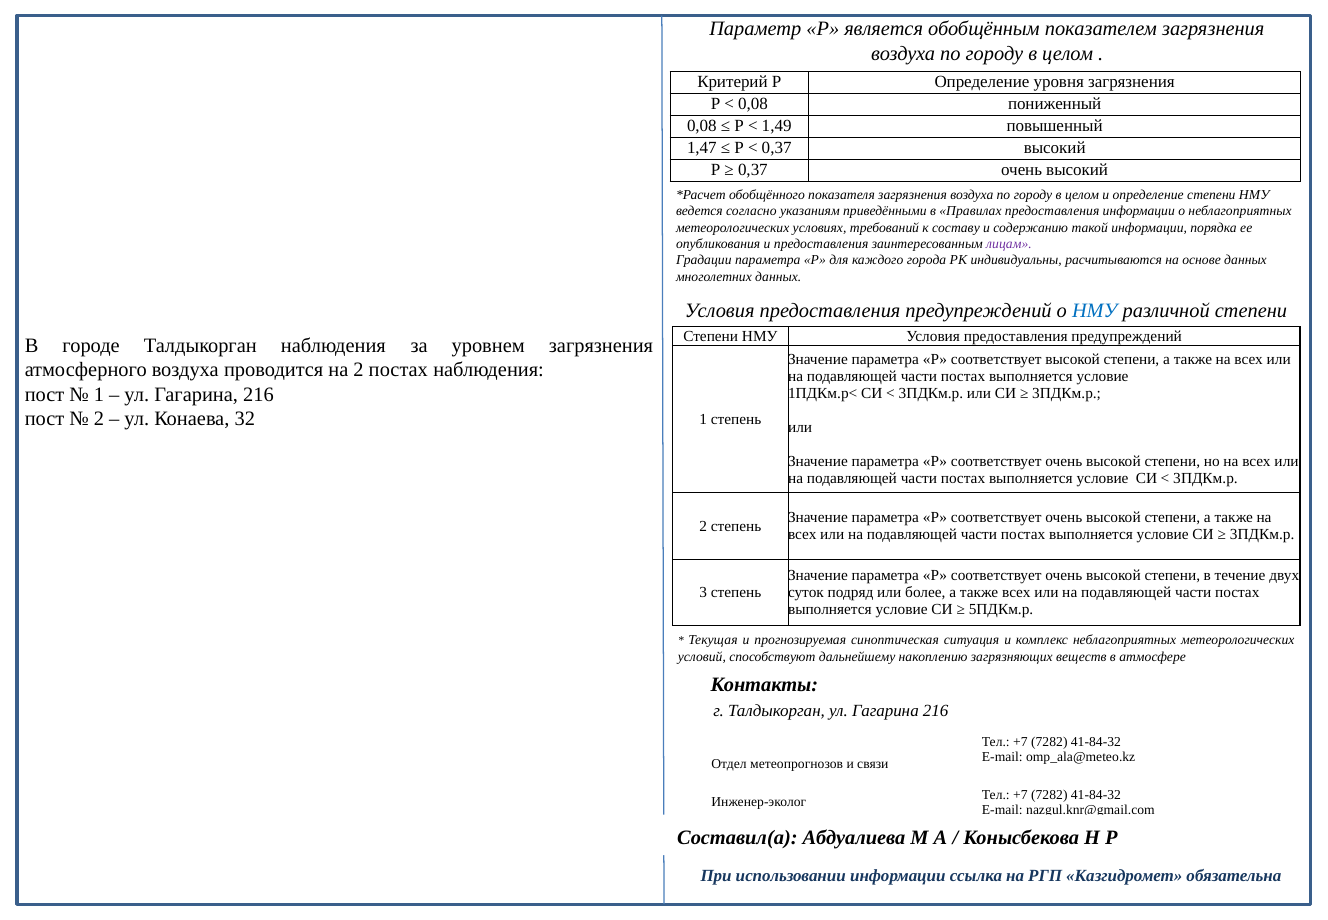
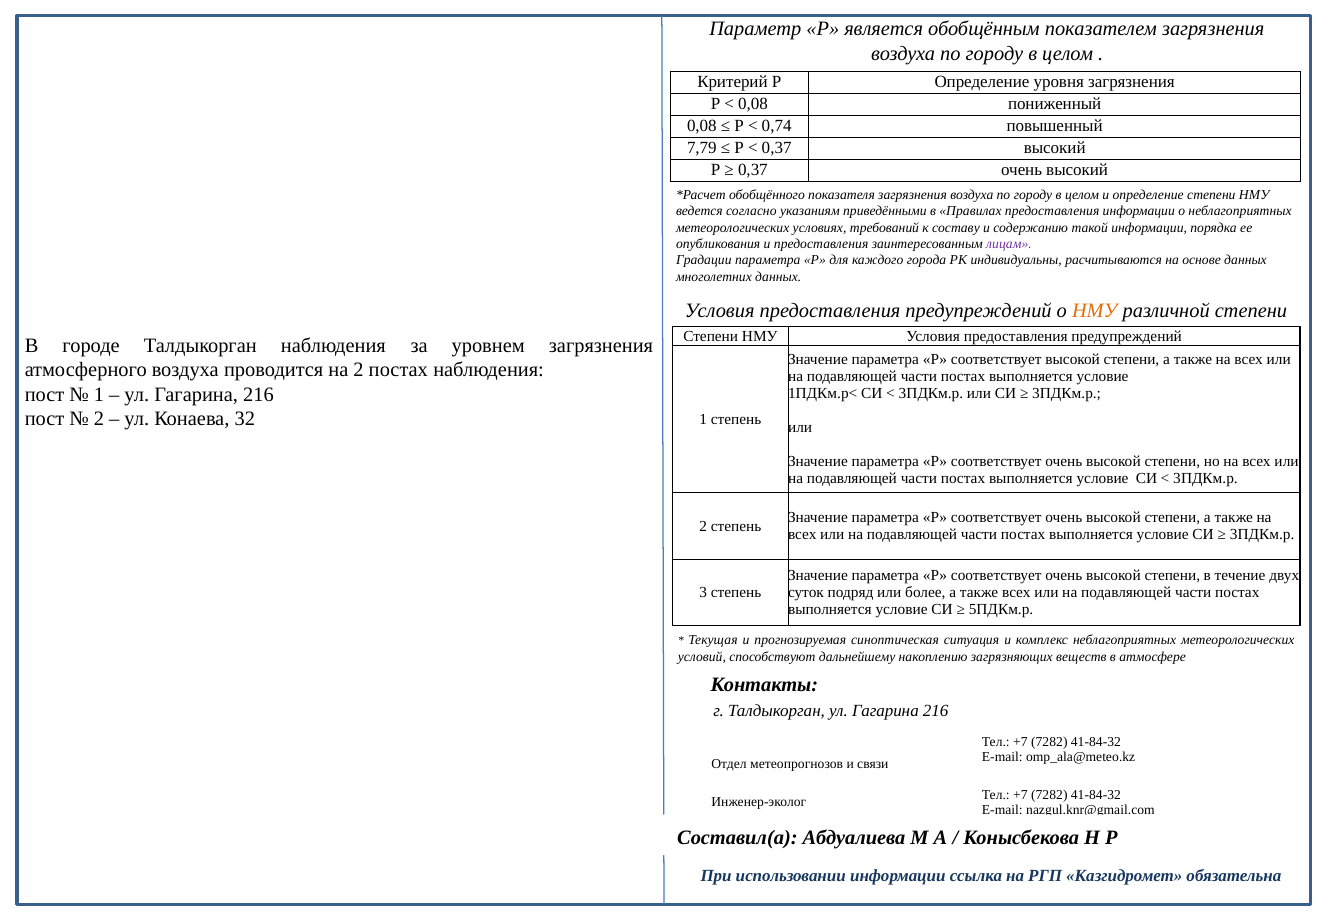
1,49: 1,49 -> 0,74 (777, 126)
1,47: 1,47 -> 7,79 (702, 148)
НМУ colour: blue -> orange (1095, 311)
